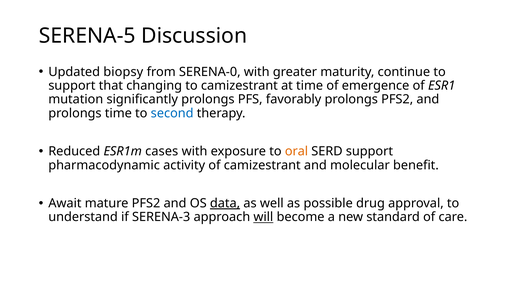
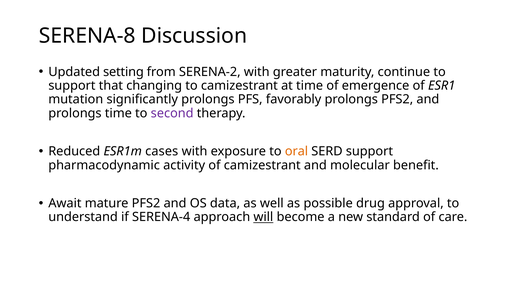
SERENA-5: SERENA-5 -> SERENA-8 (87, 36)
biopsy: biopsy -> setting (123, 72)
SERENA-0: SERENA-0 -> SERENA-2 (210, 72)
second colour: blue -> purple (172, 113)
data underline: present -> none (225, 203)
SERENA-3: SERENA-3 -> SERENA-4 (161, 217)
